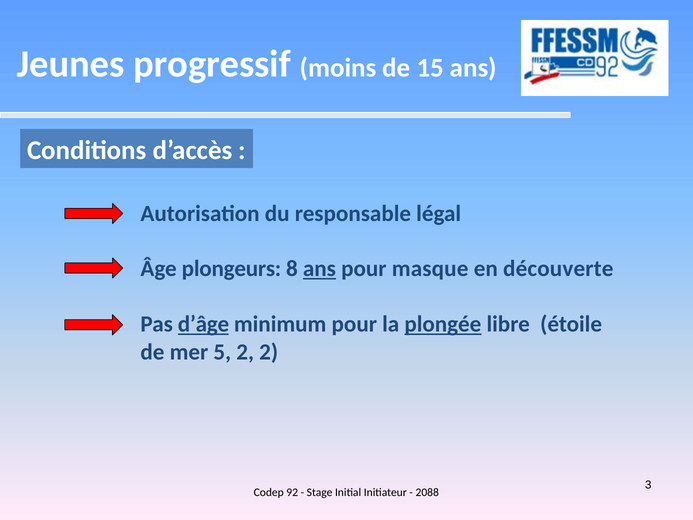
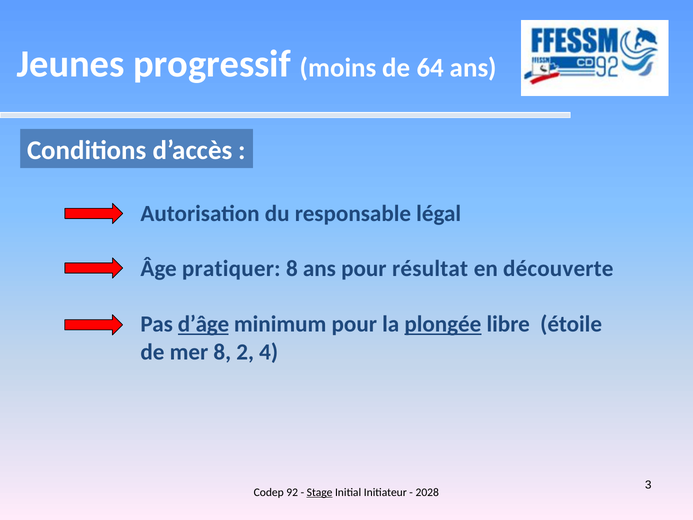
15: 15 -> 64 (430, 68)
plongeurs: plongeurs -> pratiquer (231, 269)
ans underline: present -> none (319, 269)
masque: masque -> résultat (430, 269)
mer 5: 5 -> 8 (222, 352)
2 2: 2 -> 4 (269, 352)
Stage underline: none -> present (320, 492)
2088: 2088 -> 2028 (427, 492)
